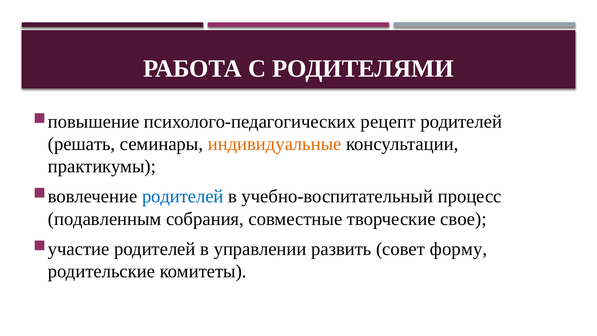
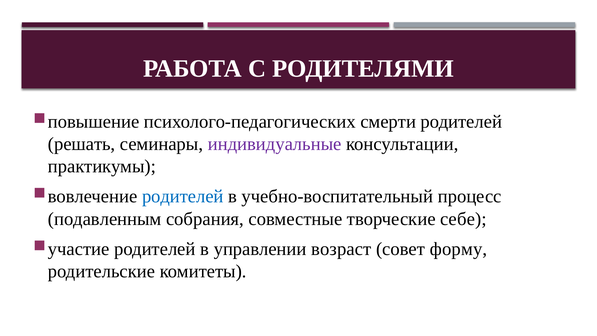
рецепт: рецепт -> смерти (388, 122)
индивидуальные colour: orange -> purple (275, 144)
свое: свое -> себе (463, 219)
развить: развить -> возраст (341, 249)
